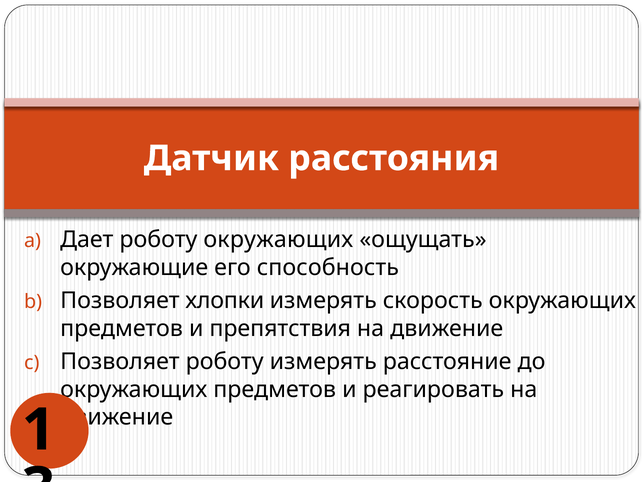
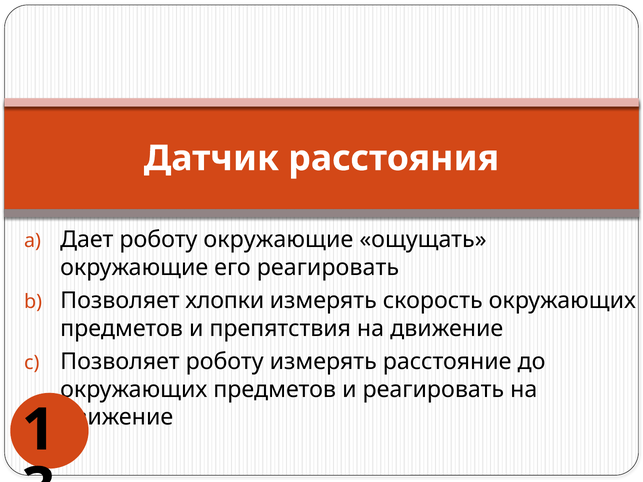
роботу окружающих: окружающих -> окружающие (278, 240)
его способность: способность -> реагировать (328, 268)
